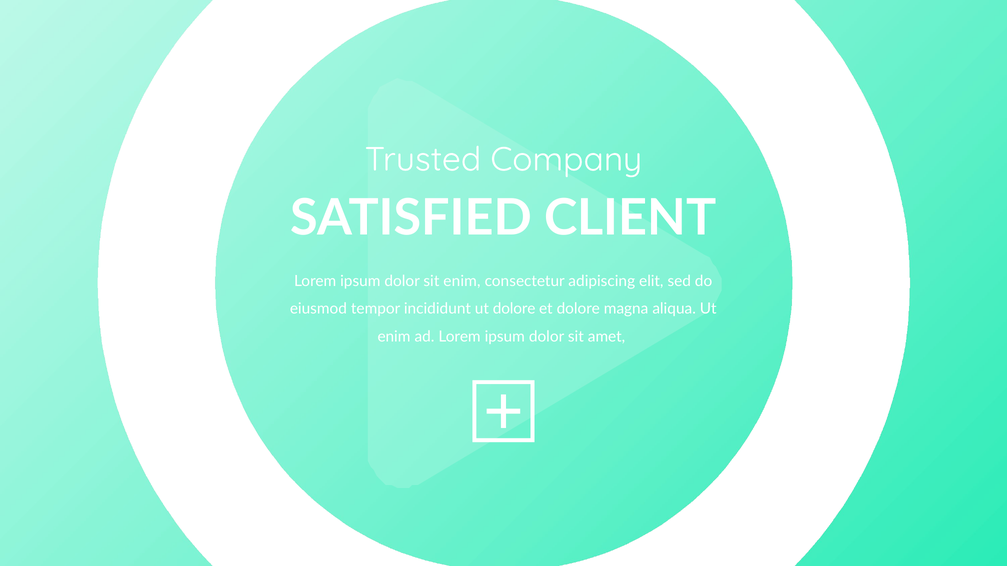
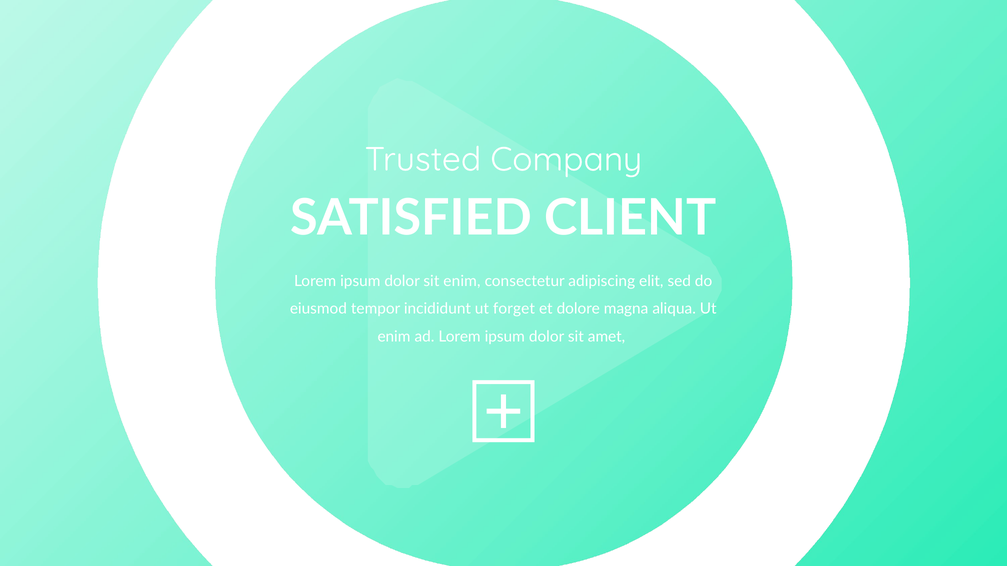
ut dolore: dolore -> forget (514, 309)
